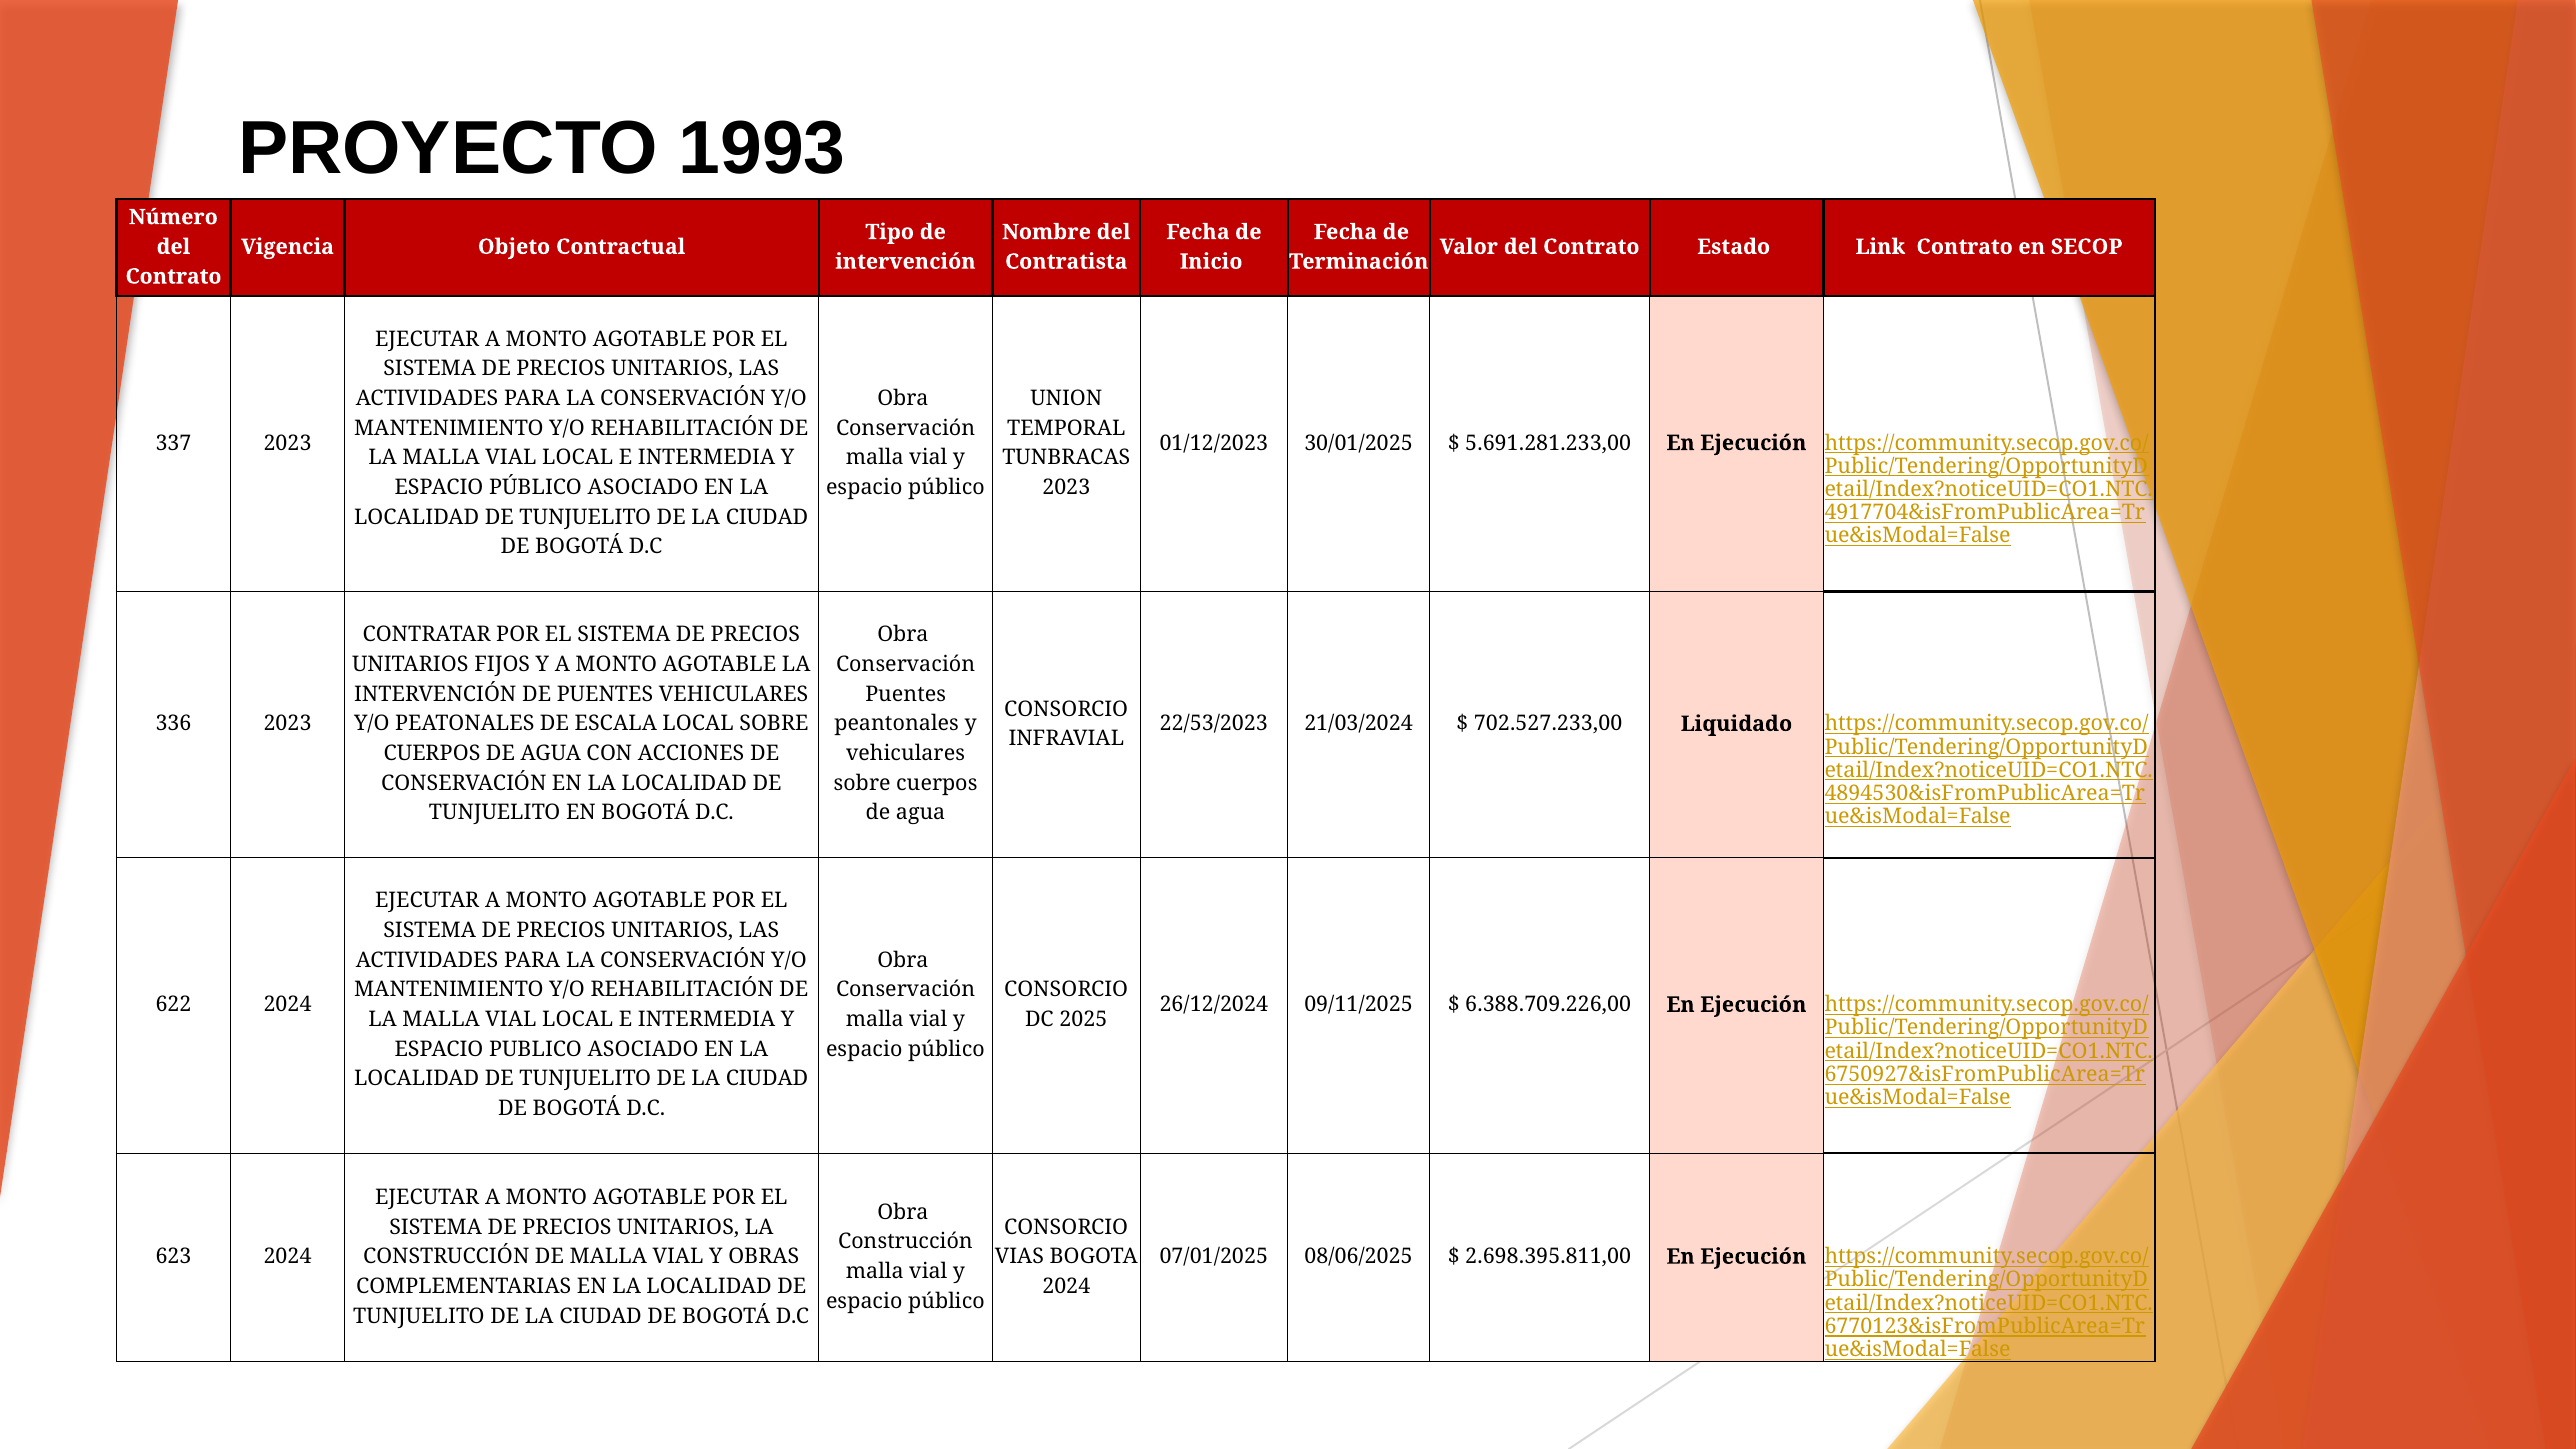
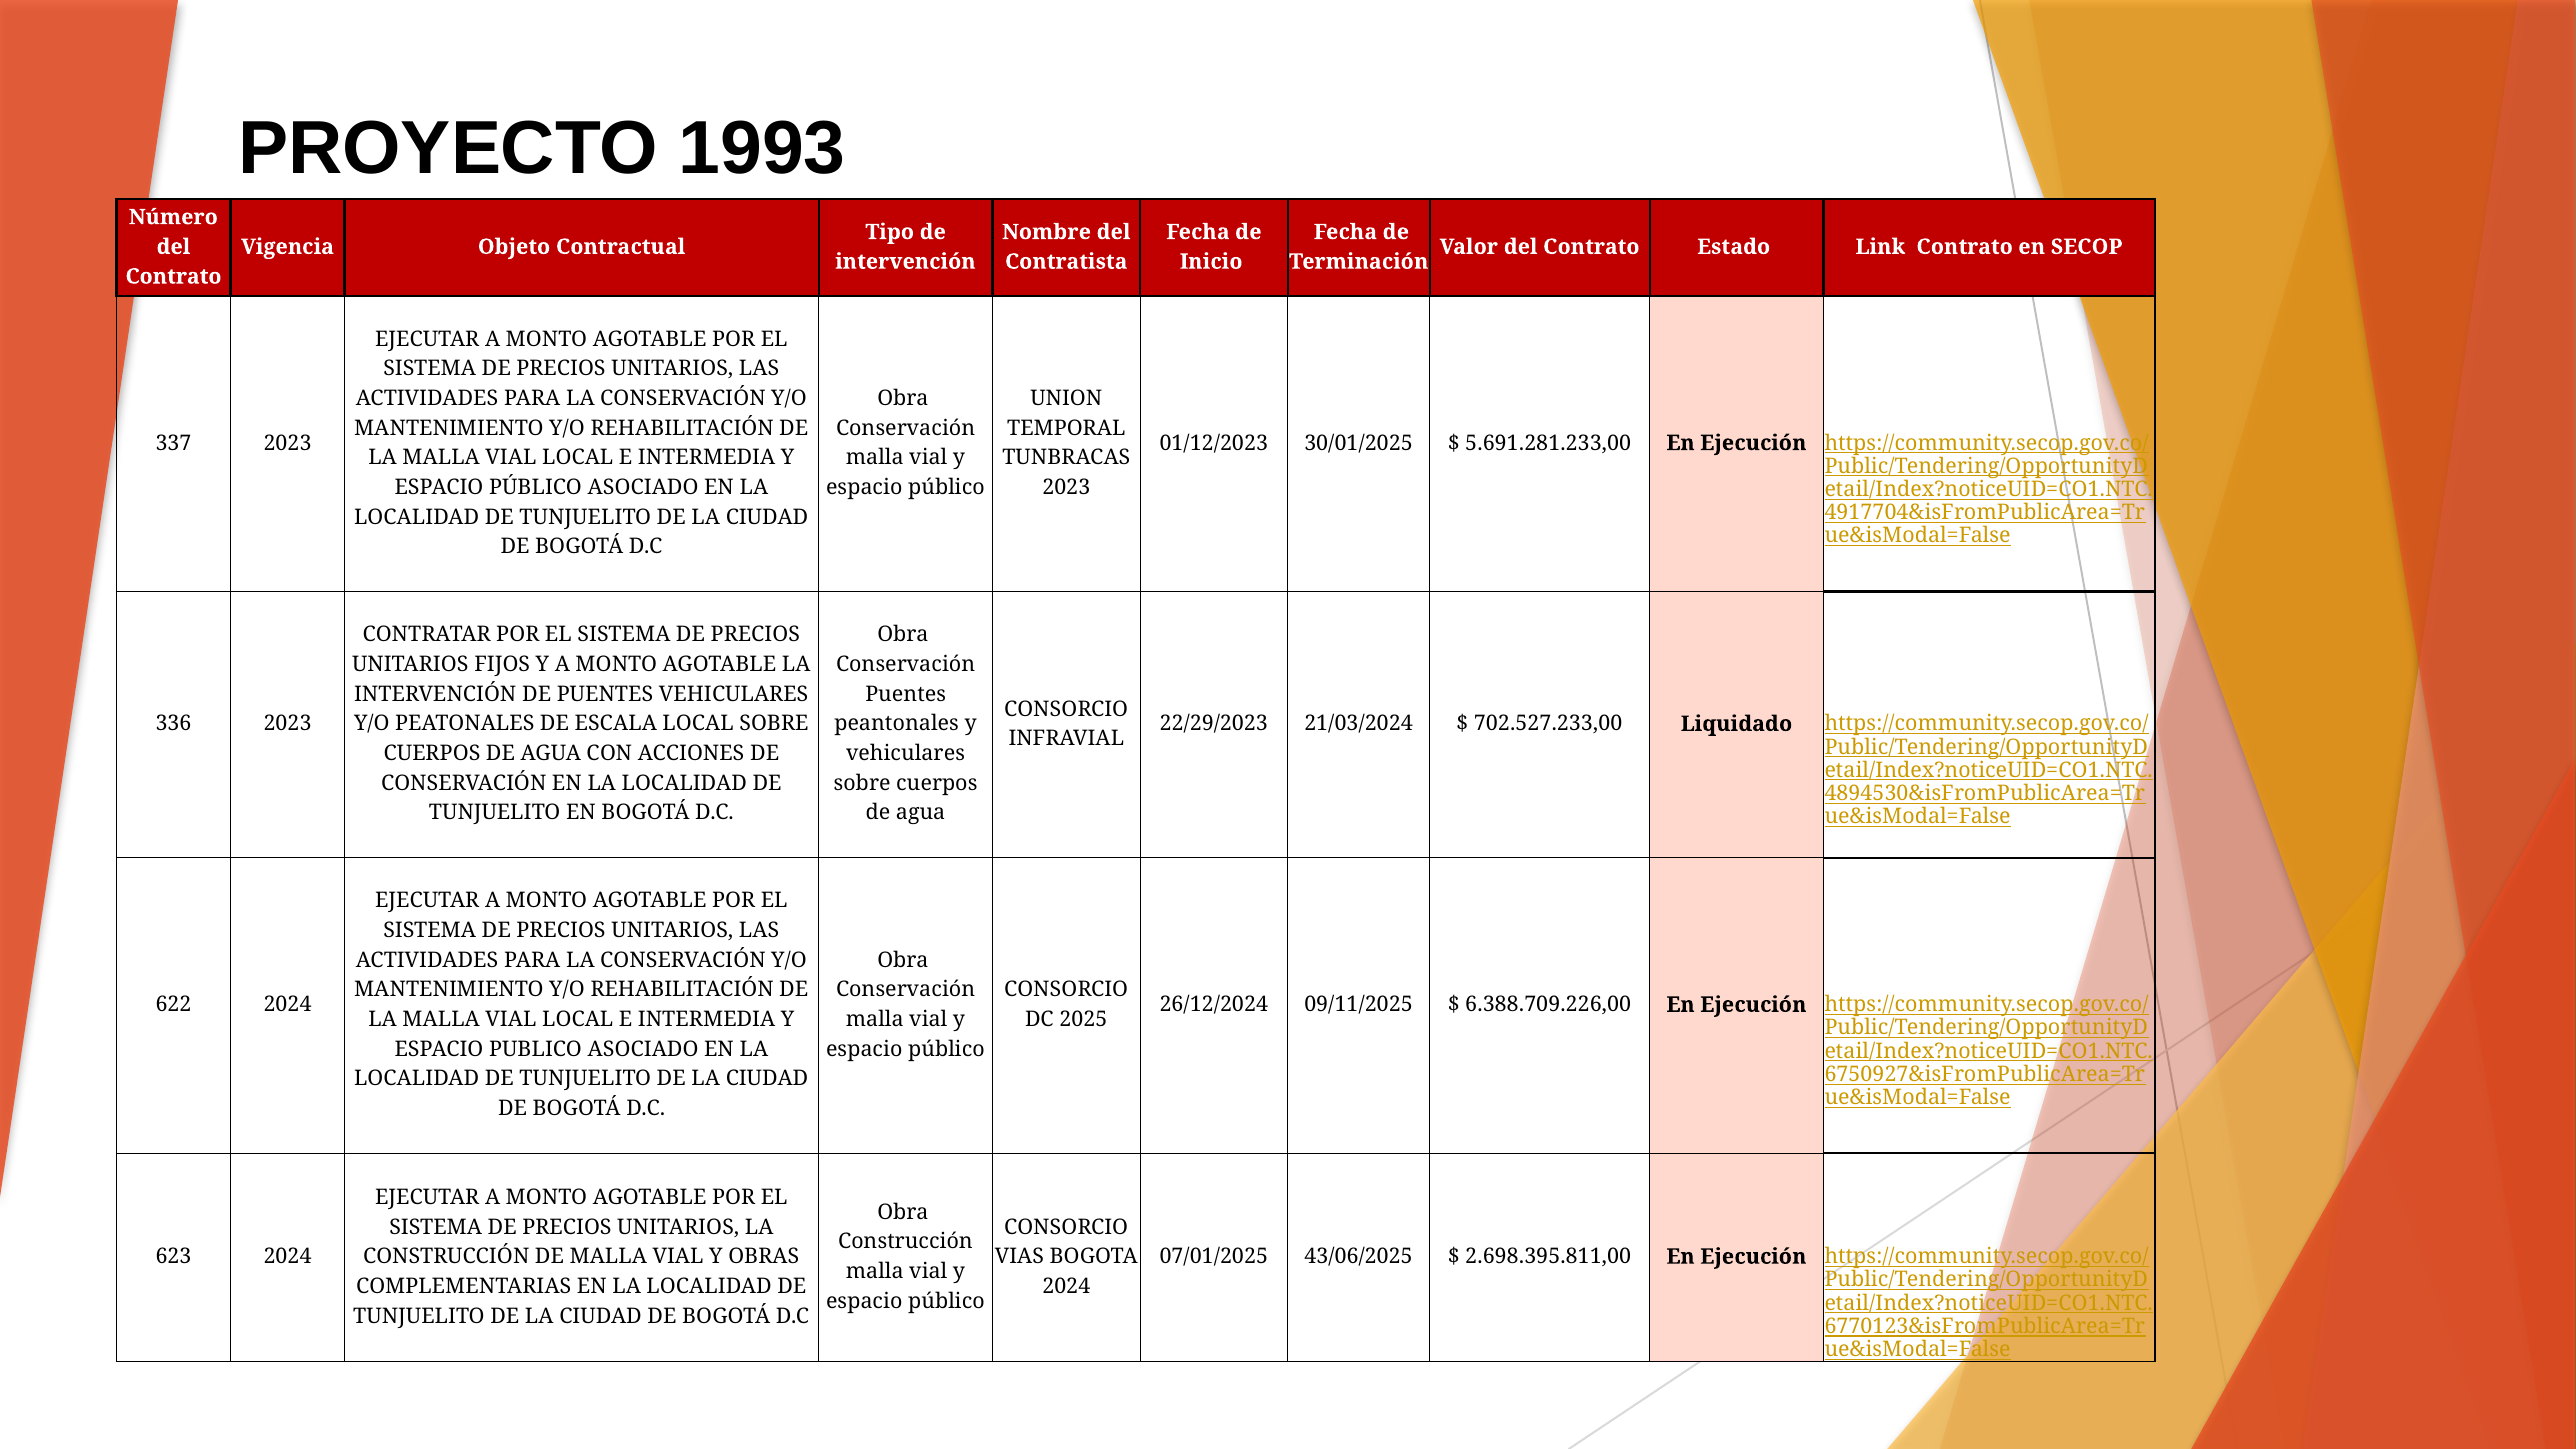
22/53/2023: 22/53/2023 -> 22/29/2023 (1214, 724)
08/06/2025: 08/06/2025 -> 43/06/2025 (1359, 1257)
